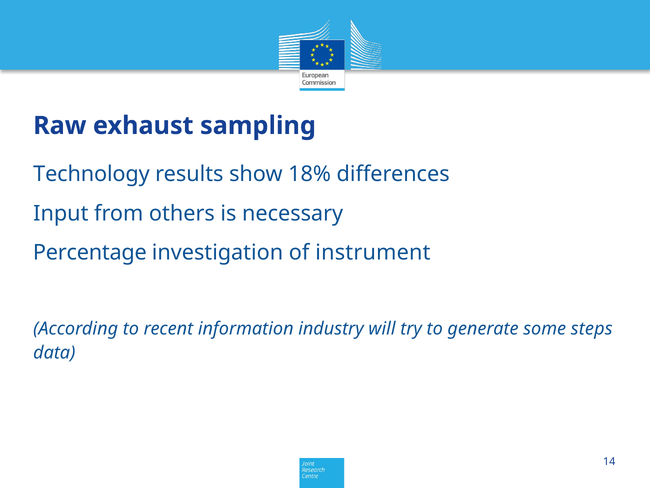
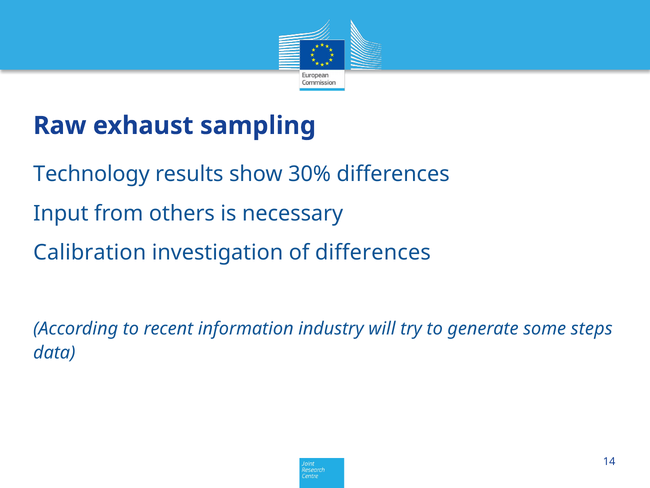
18%: 18% -> 30% (310, 174)
Percentage: Percentage -> Calibration (90, 253)
of instrument: instrument -> differences (373, 253)
